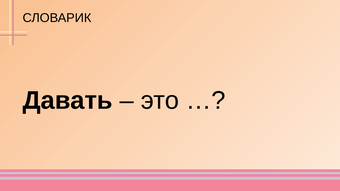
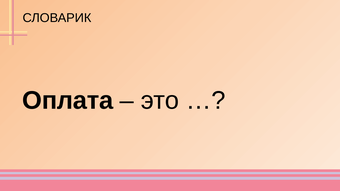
Давать: Давать -> Оплата (68, 101)
